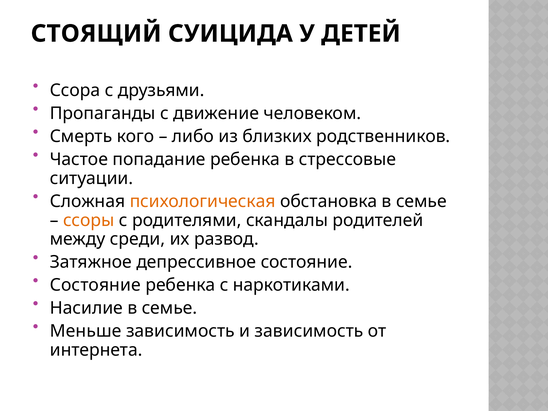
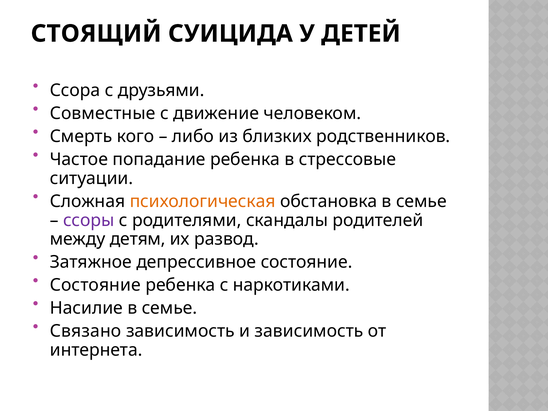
Пропаганды: Пропаганды -> Совместные (103, 113)
ссоры colour: orange -> purple (89, 220)
среди: среди -> детям (138, 239)
Меньше: Меньше -> Связано (86, 331)
